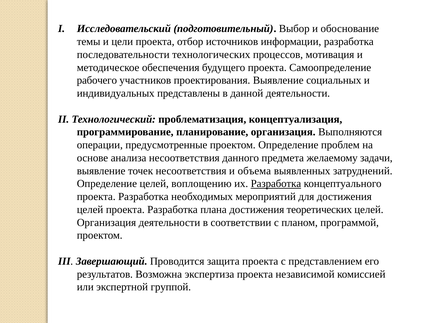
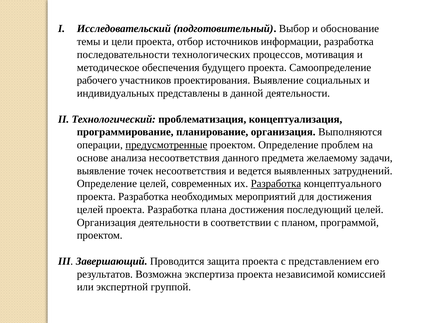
предусмотренные underline: none -> present (166, 145)
объема: объема -> ведется (254, 171)
воплощению: воплощению -> современных (202, 183)
теоретических: теоретических -> последующий (319, 209)
